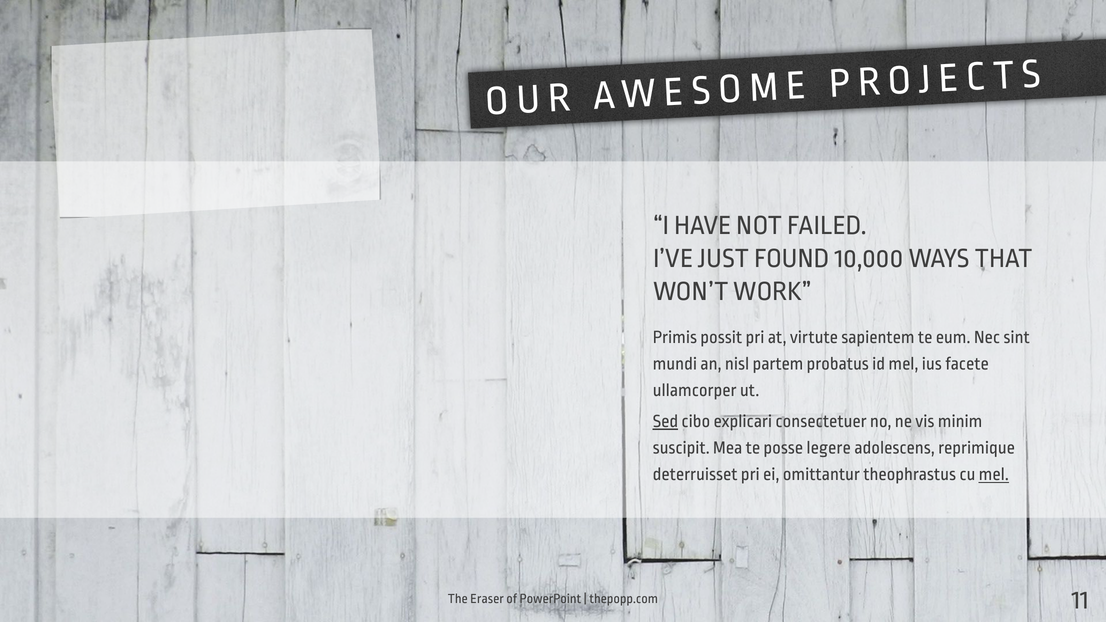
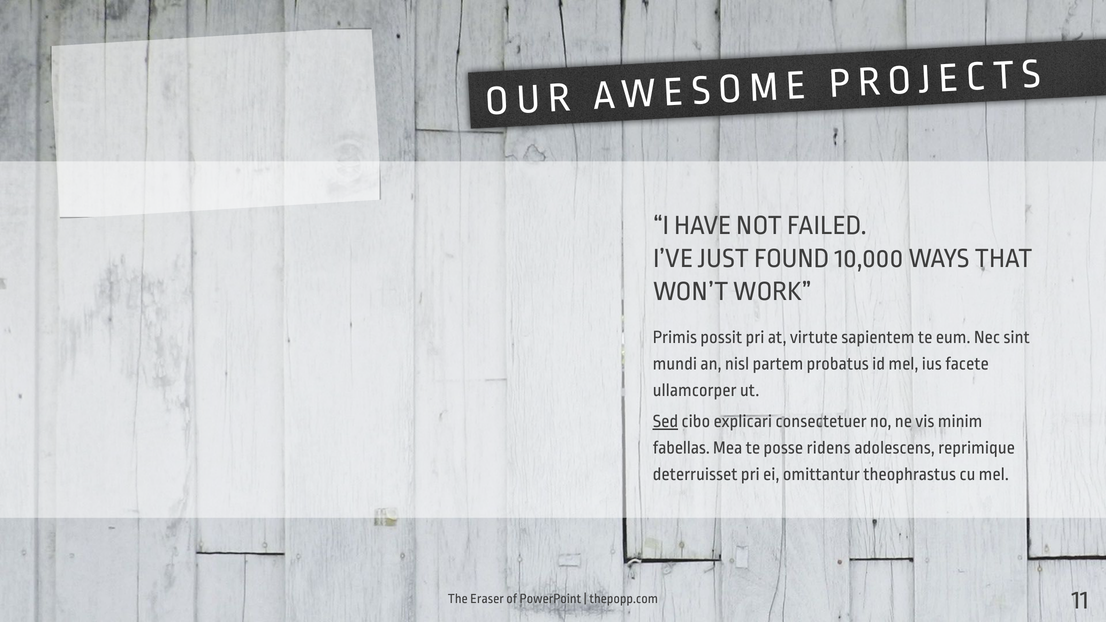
suscipit: suscipit -> fabellas (681, 448)
legere: legere -> ridens (829, 448)
mel underline: present -> none (994, 475)
